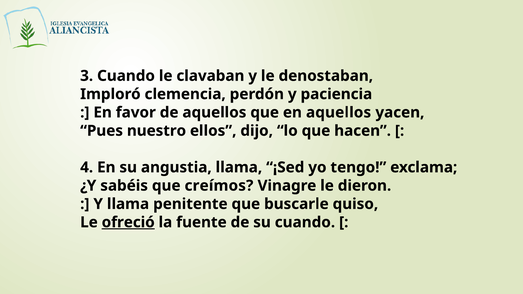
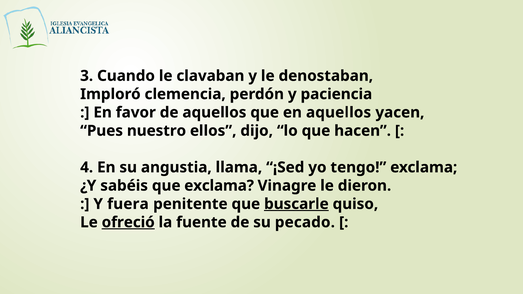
que creímos: creímos -> exclama (219, 186)
Y llama: llama -> fuera (128, 204)
buscarle underline: none -> present (296, 204)
su cuando: cuando -> pecado (305, 222)
